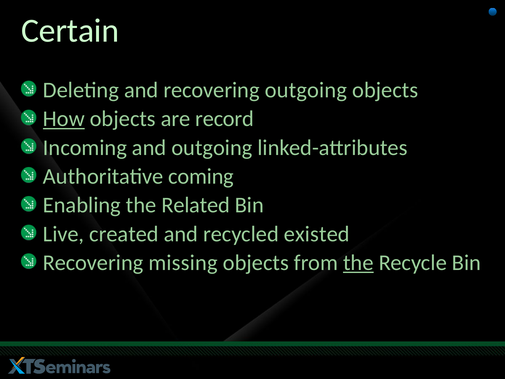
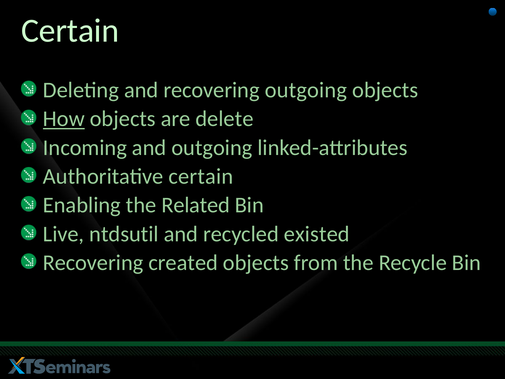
record: record -> delete (224, 119)
Authoritative coming: coming -> certain (201, 176)
created: created -> ntdsutil (124, 234)
missing: missing -> created (183, 263)
the underline: present -> none (358, 263)
